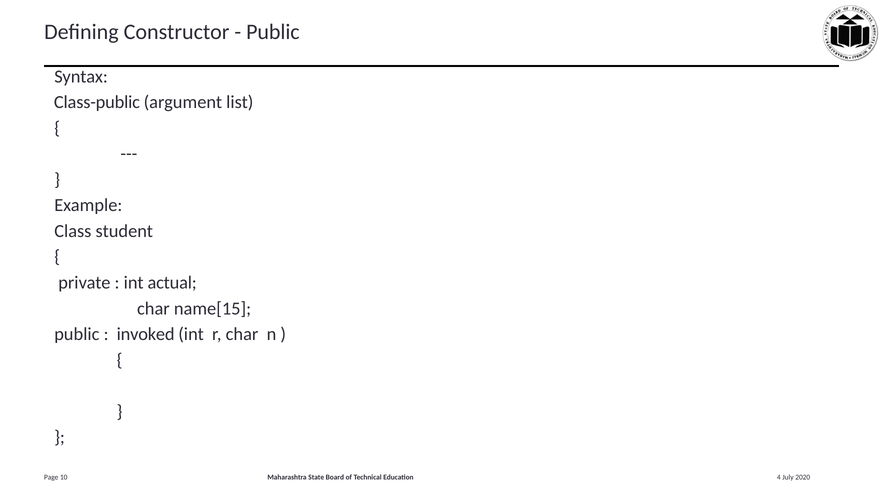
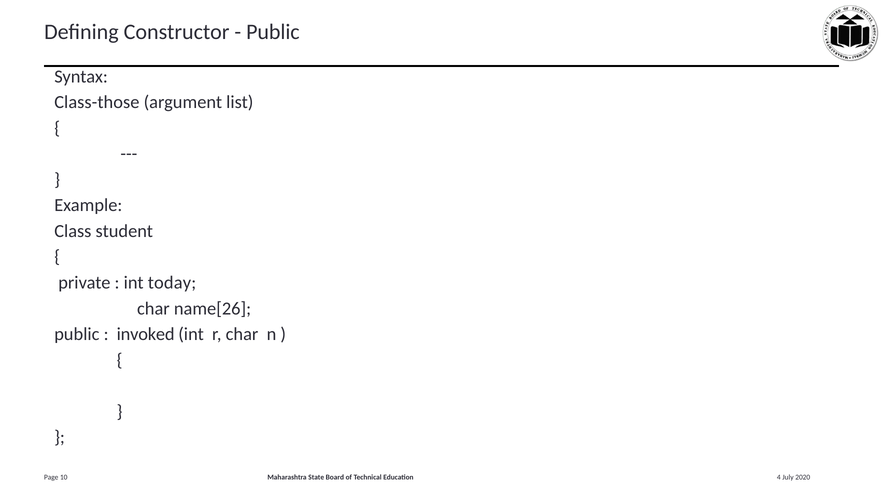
Class-public: Class-public -> Class-those (97, 102)
actual: actual -> today (172, 282)
name[15: name[15 -> name[26 (213, 308)
